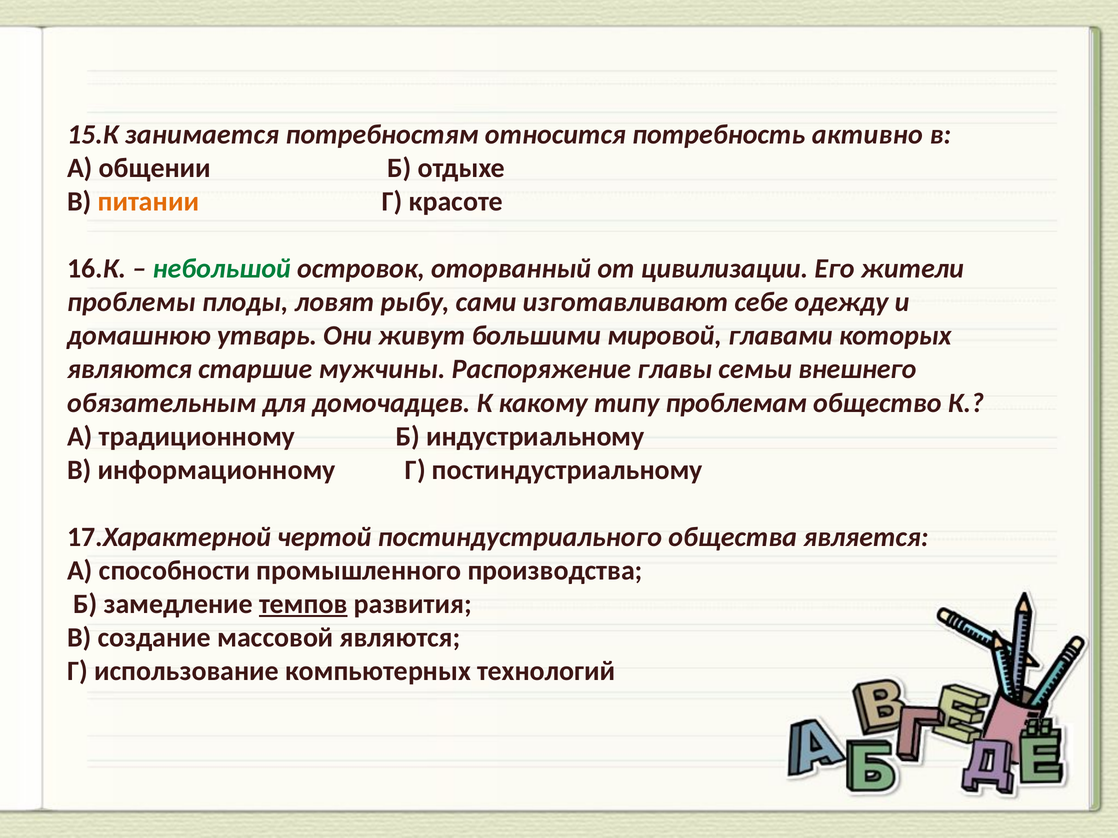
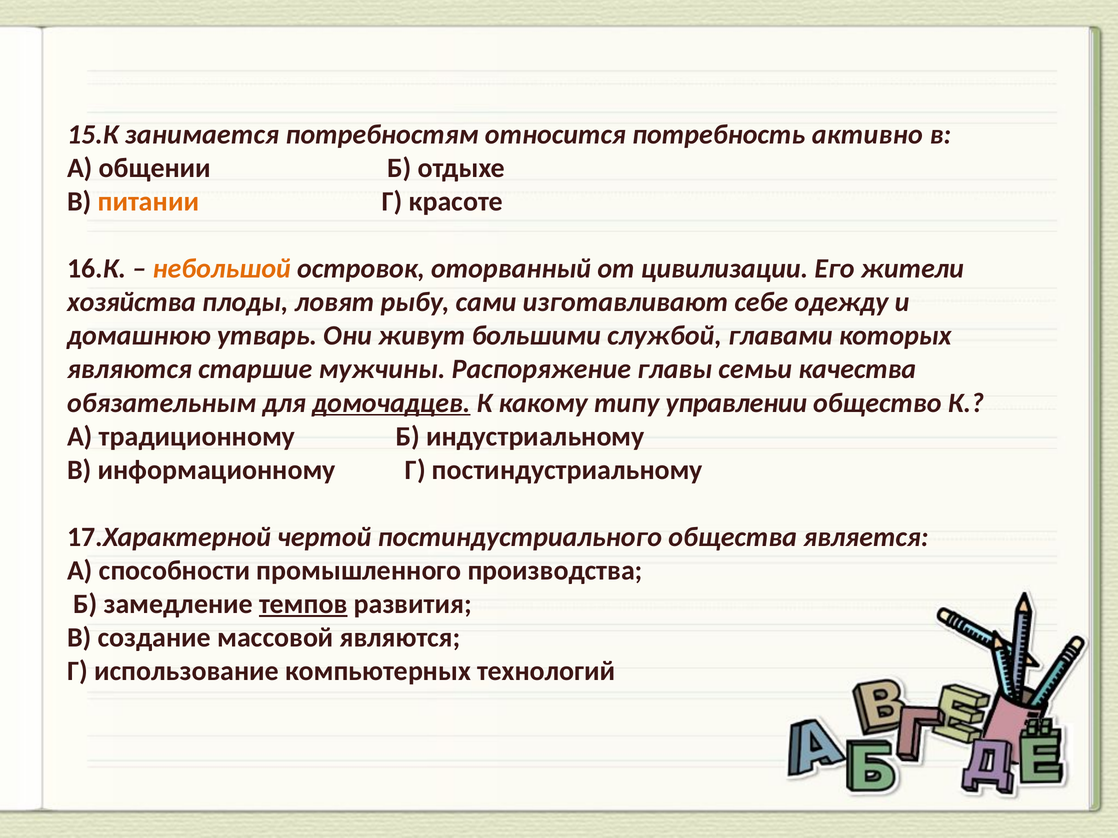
небольшой colour: green -> orange (222, 269)
проблемы: проблемы -> хозяйства (131, 302)
мировой: мировой -> службой (664, 336)
внешнего: внешнего -> качества (857, 369)
домочадцев underline: none -> present (391, 403)
проблемам: проблемам -> управлении (736, 403)
